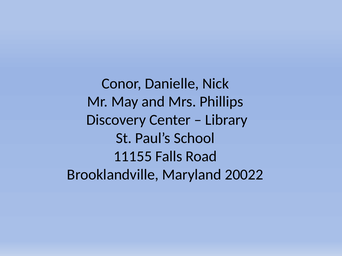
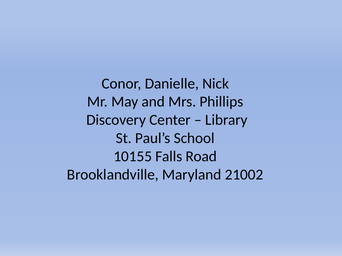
11155: 11155 -> 10155 (133, 157)
20022: 20022 -> 21002 (244, 175)
